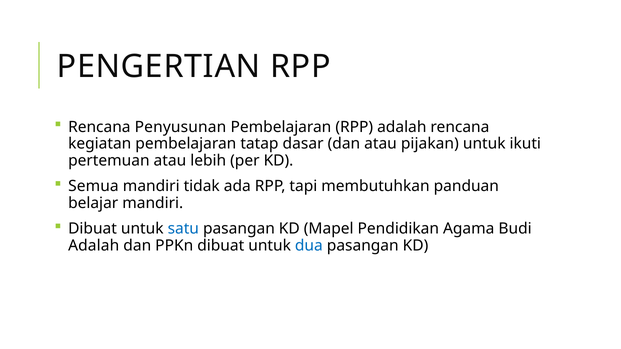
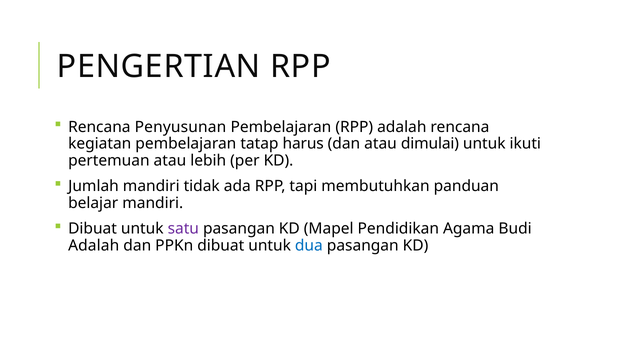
dasar: dasar -> harus (303, 144)
pijakan: pijakan -> dimulai (430, 144)
Semua: Semua -> Jumlah (93, 186)
satu colour: blue -> purple (183, 229)
